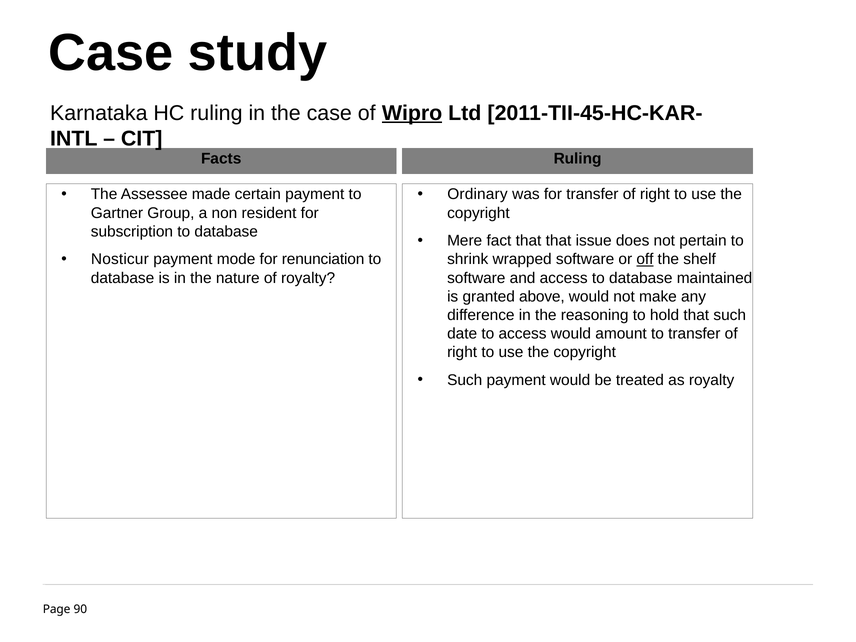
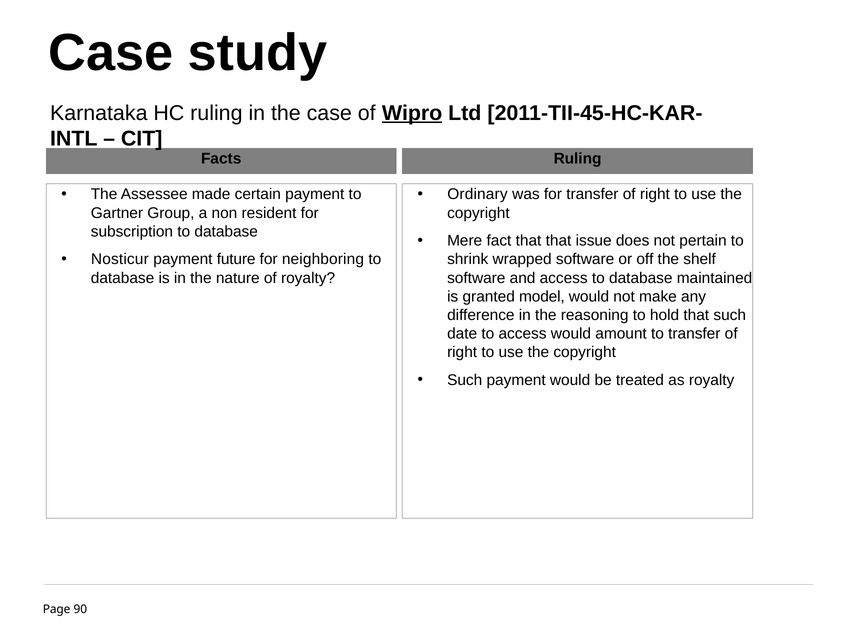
mode: mode -> future (236, 259)
renunciation: renunciation -> neighboring (323, 259)
off underline: present -> none (645, 259)
above: above -> model (542, 297)
